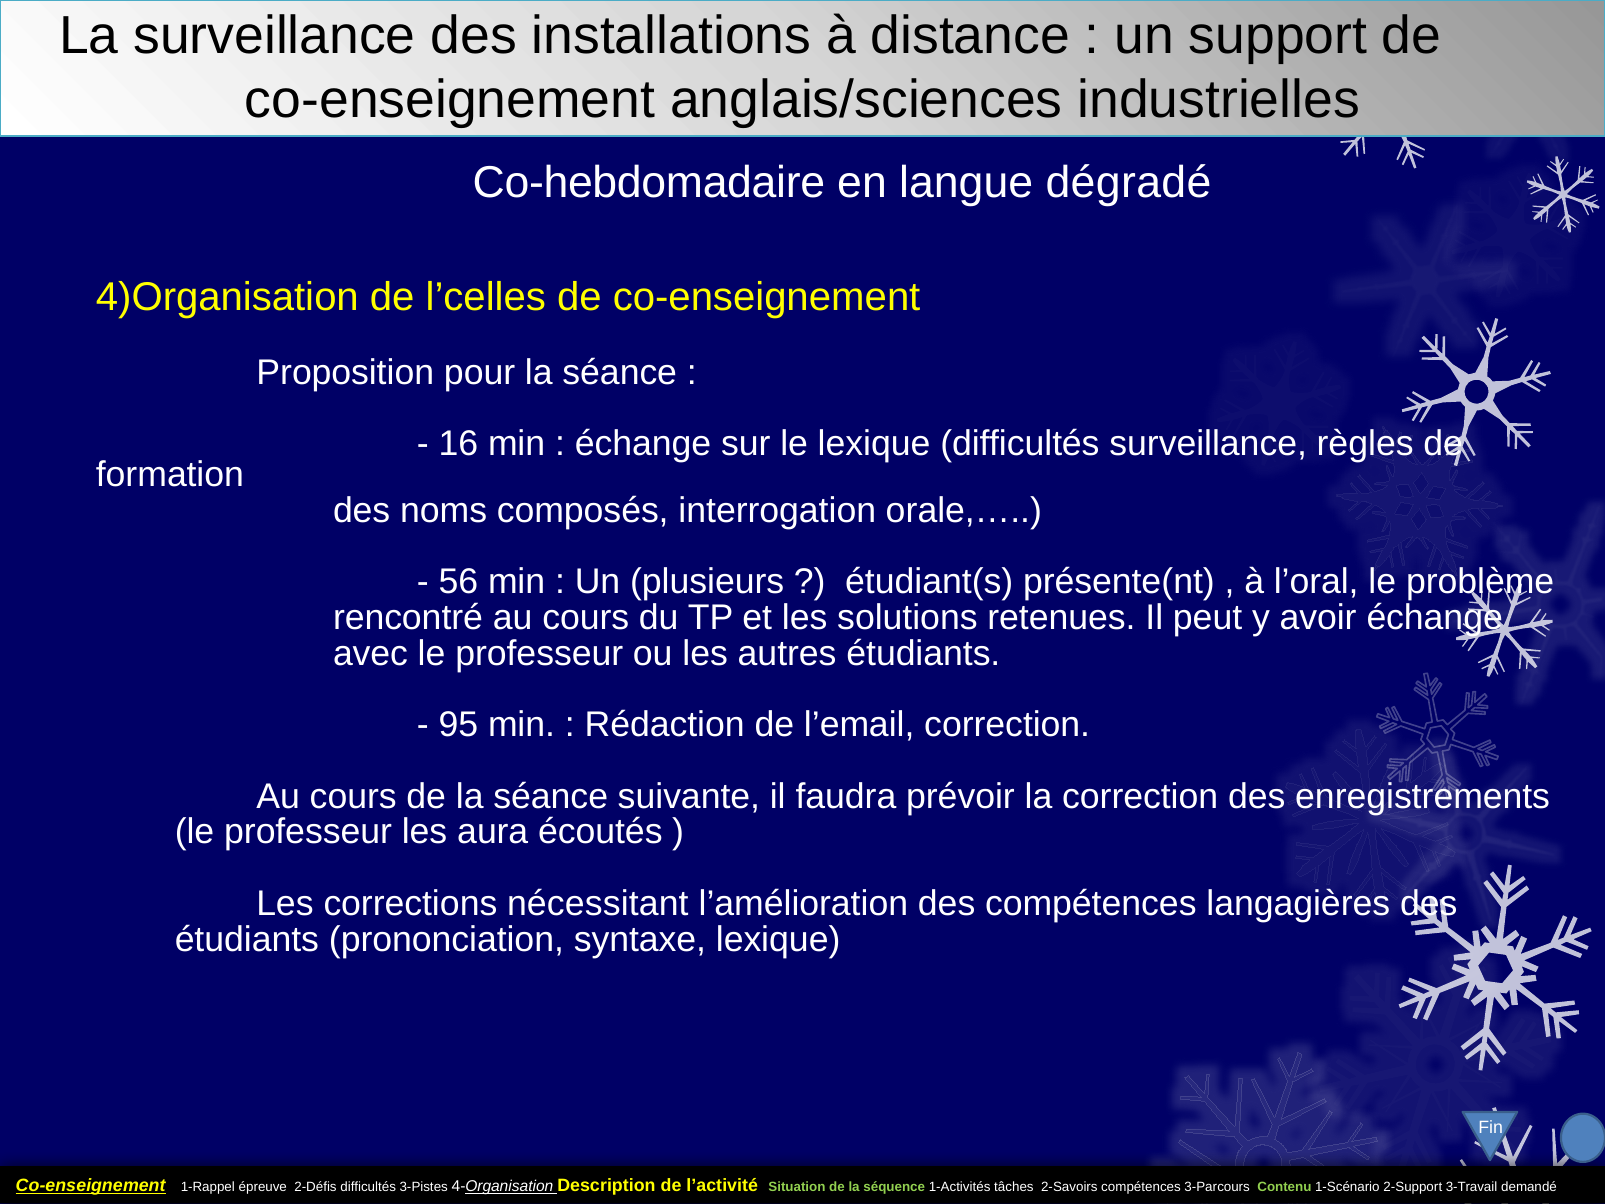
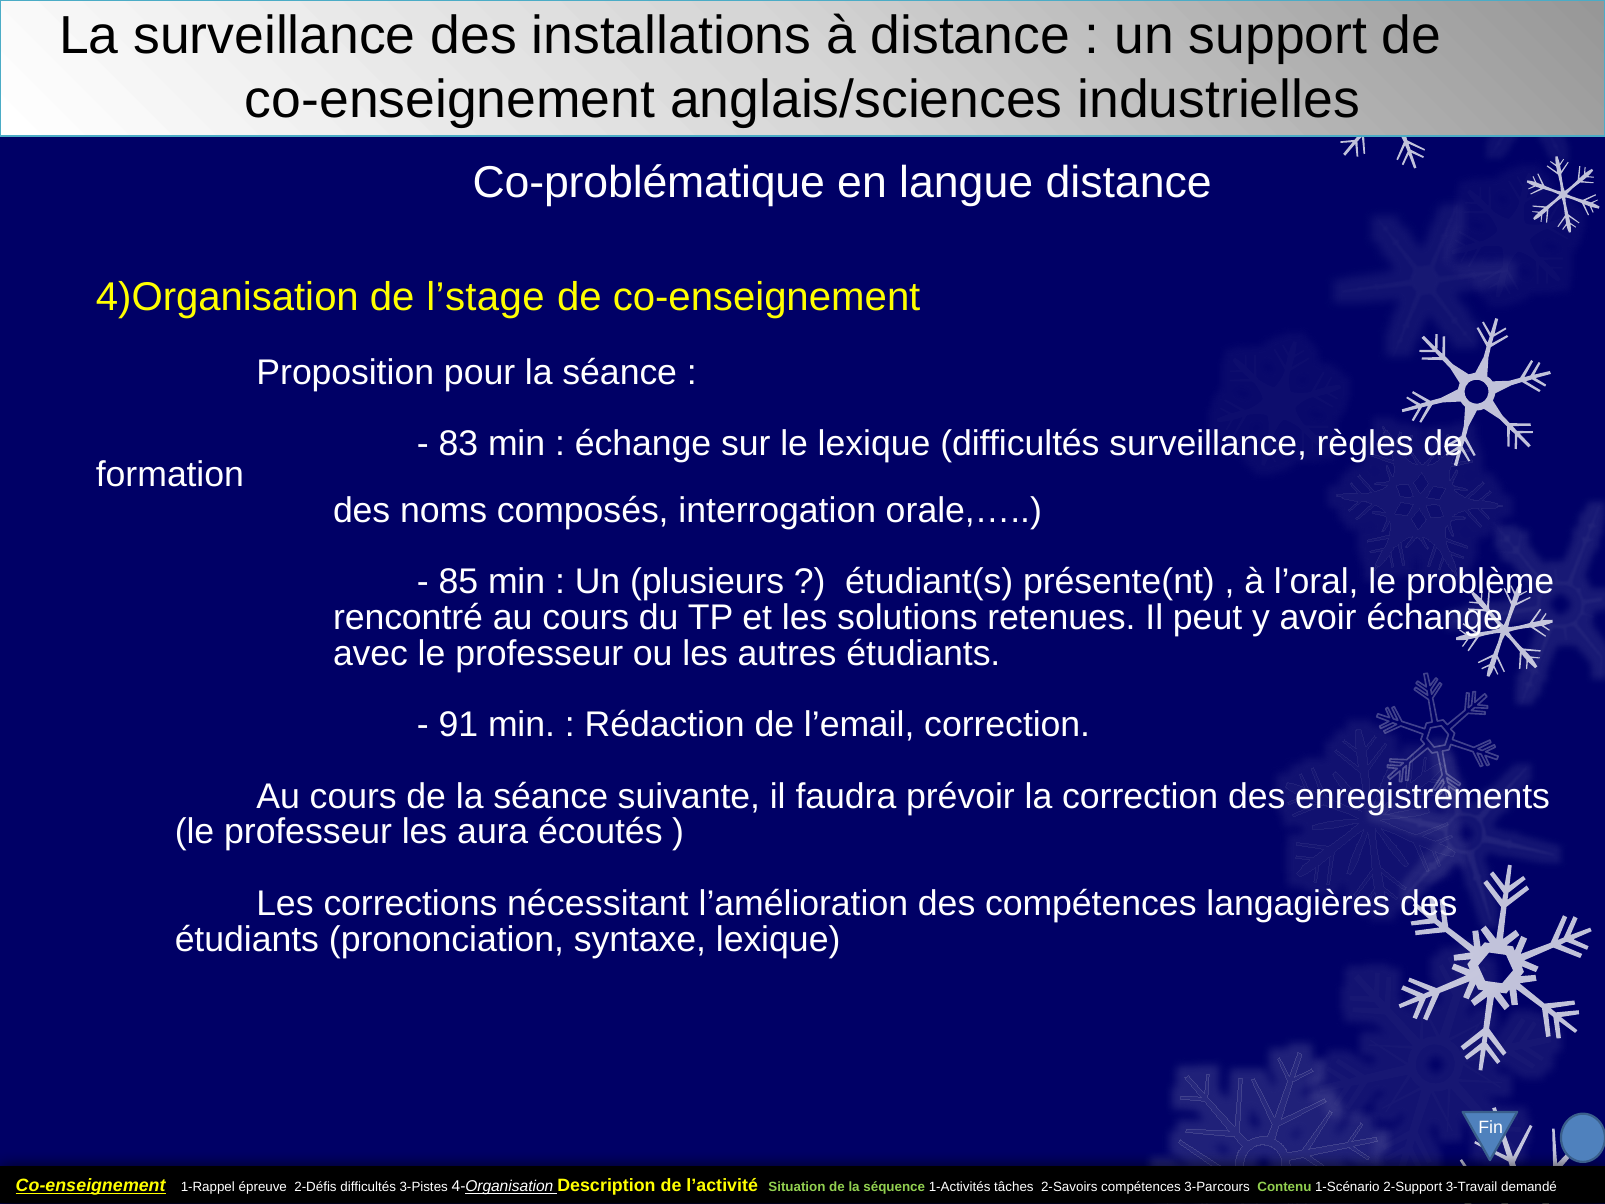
Co-hebdomadaire: Co-hebdomadaire -> Co-problématique (649, 183)
langue dégradé: dégradé -> distance (1129, 183)
l’celles: l’celles -> l’stage (486, 298)
16: 16 -> 83 (458, 444)
56: 56 -> 85 (458, 582)
95: 95 -> 91 (458, 725)
